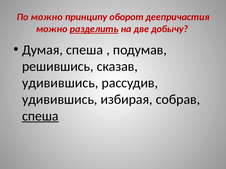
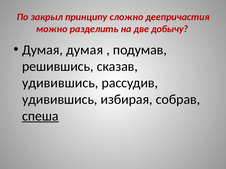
По можно: можно -> закрыл (47, 17)
оборот: оборот -> сложно (126, 17)
разделить underline: present -> none (94, 29)
Думая спеша: спеша -> думая (85, 50)
